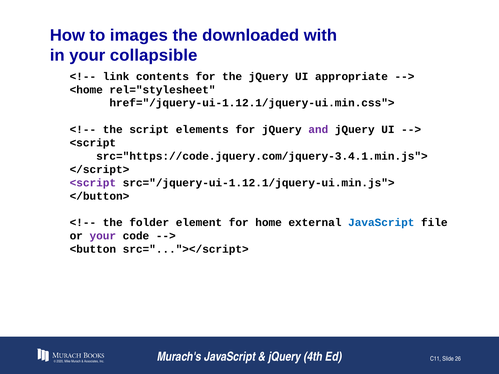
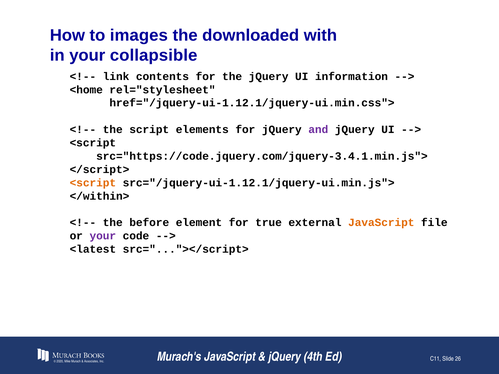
appropriate: appropriate -> information (351, 76)
<script colour: purple -> orange (93, 183)
</button>: </button> -> </within> (100, 196)
folder: folder -> before (149, 223)
home: home -> true (269, 223)
JavaScript colour: blue -> orange (381, 223)
<button: <button -> <latest (93, 249)
